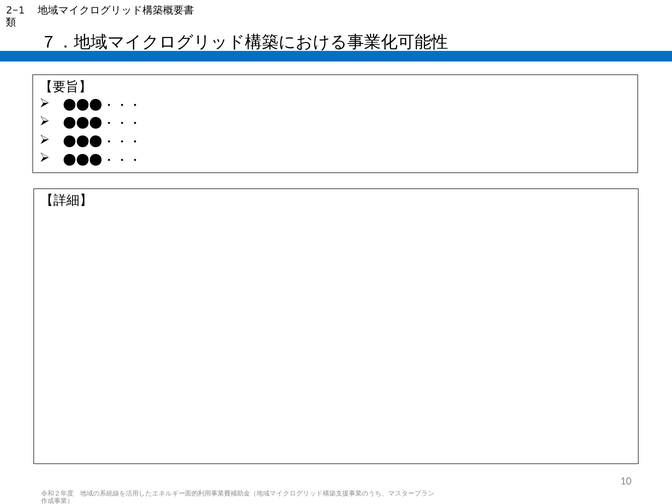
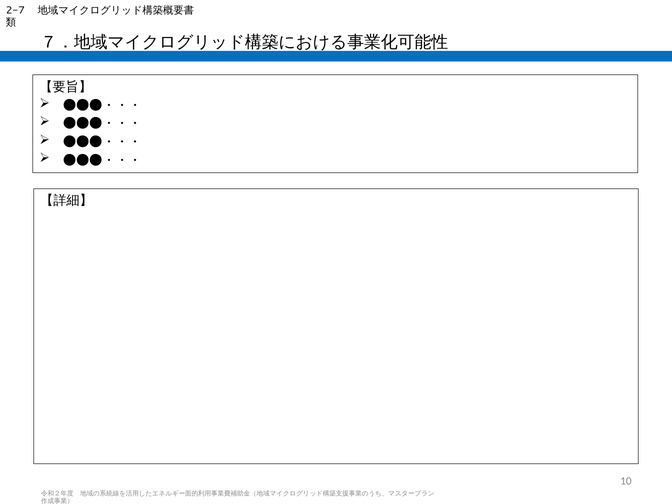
2-1: 2-1 -> 2-7 (15, 10)
